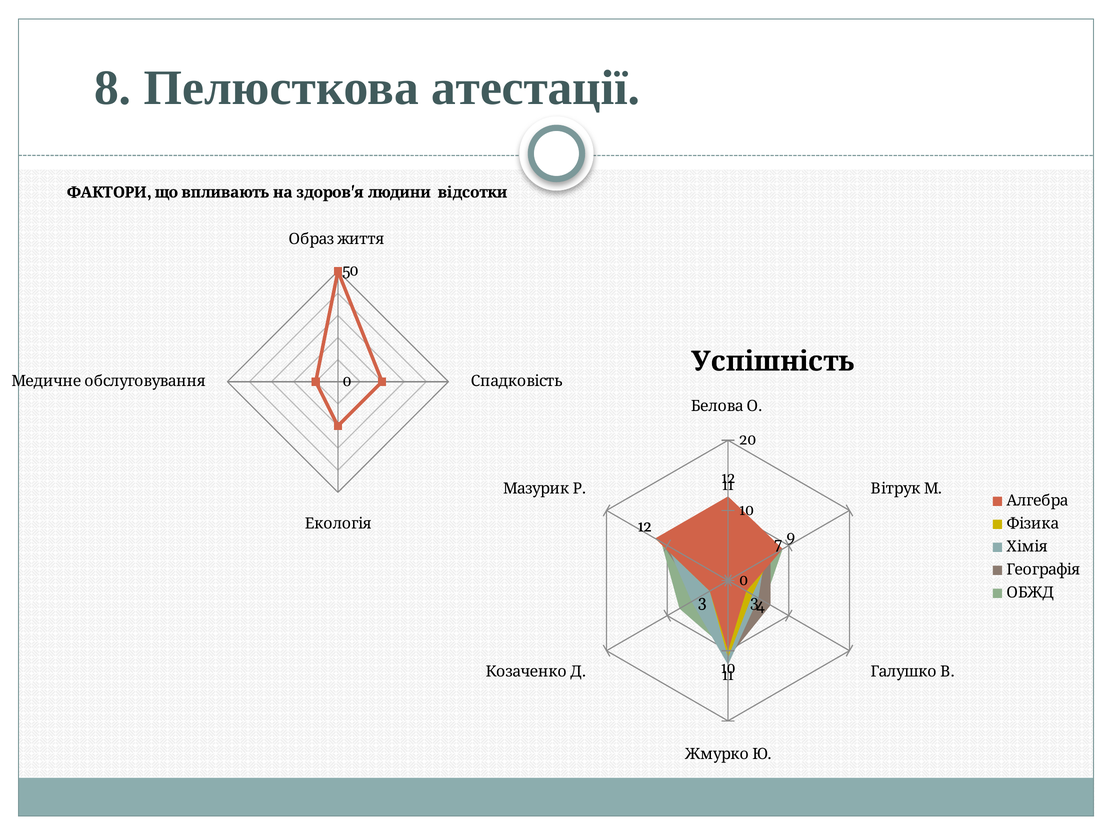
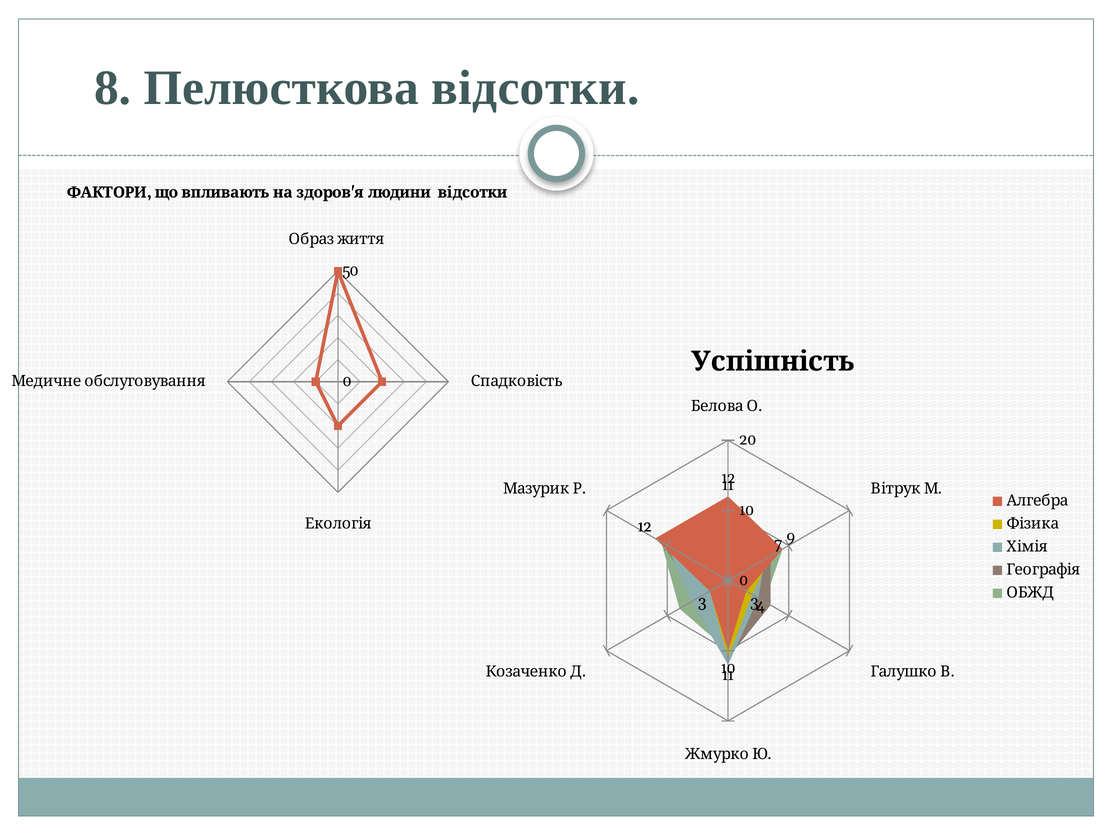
Пелюсткова атестації: атестації -> відсотки (536, 88)
